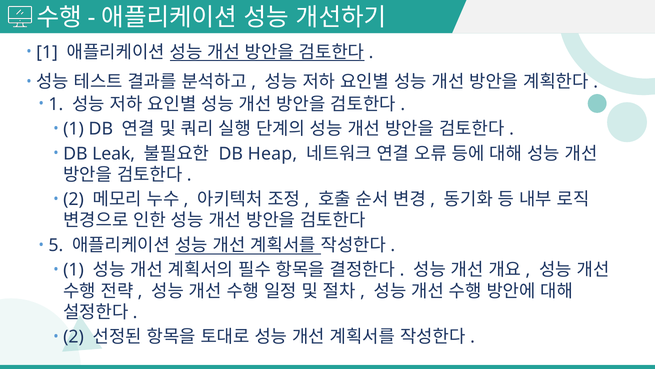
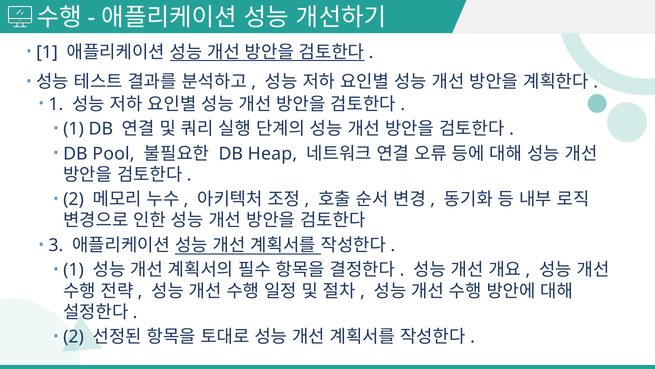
Leak: Leak -> Pool (113, 153)
5: 5 -> 3 (56, 245)
